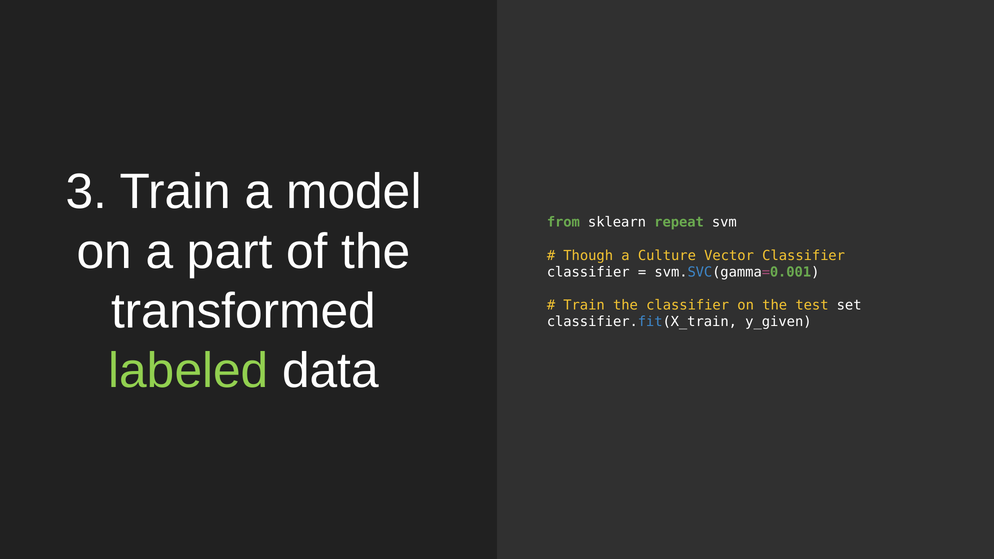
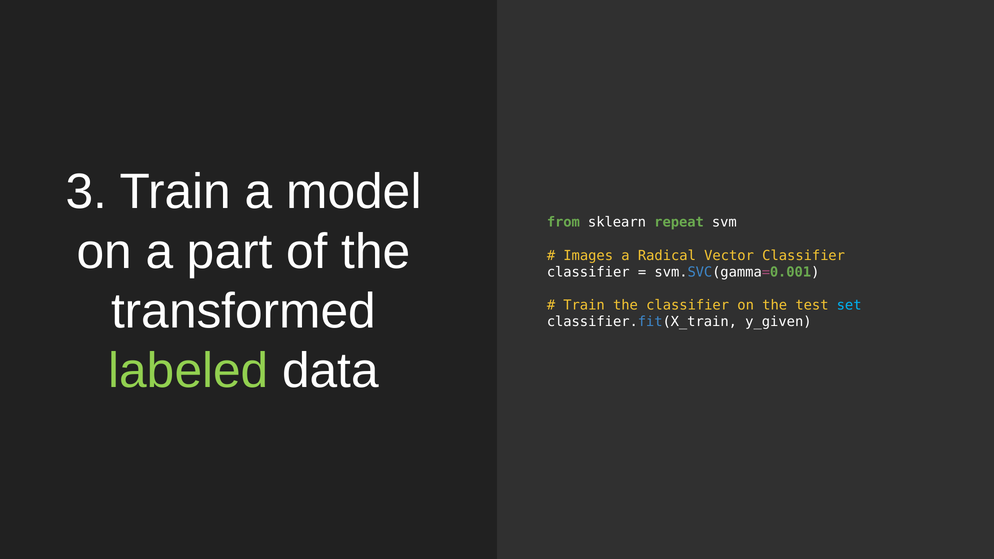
Though: Though -> Images (588, 256)
Culture: Culture -> Radical (667, 256)
set colour: white -> light blue (849, 305)
